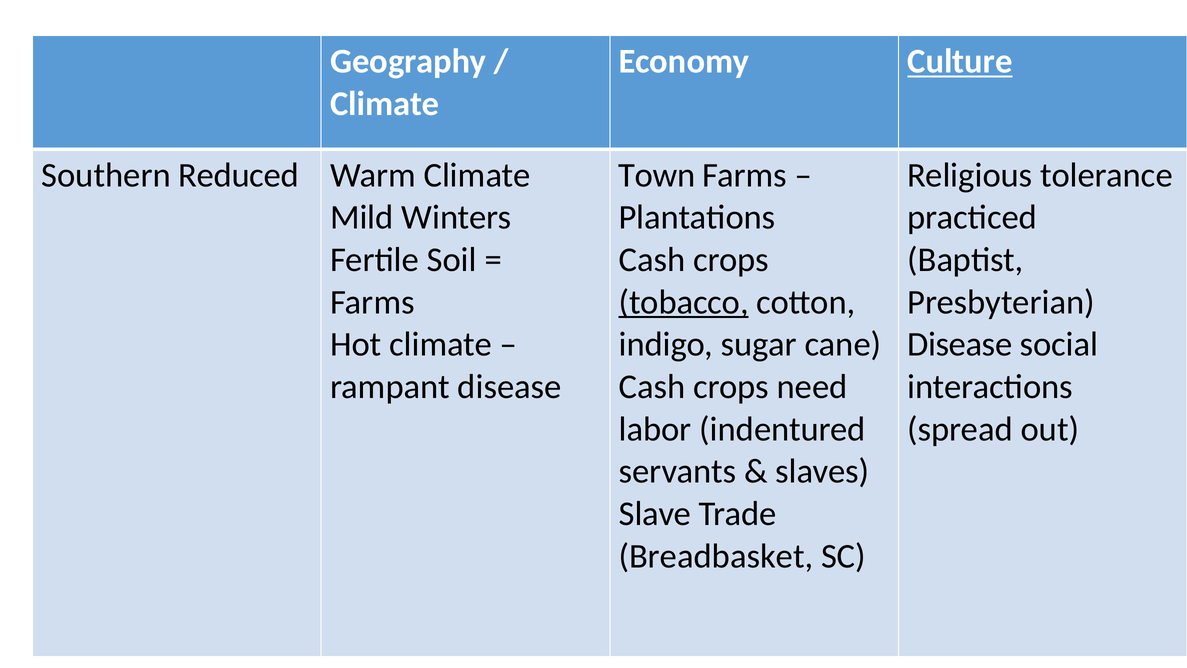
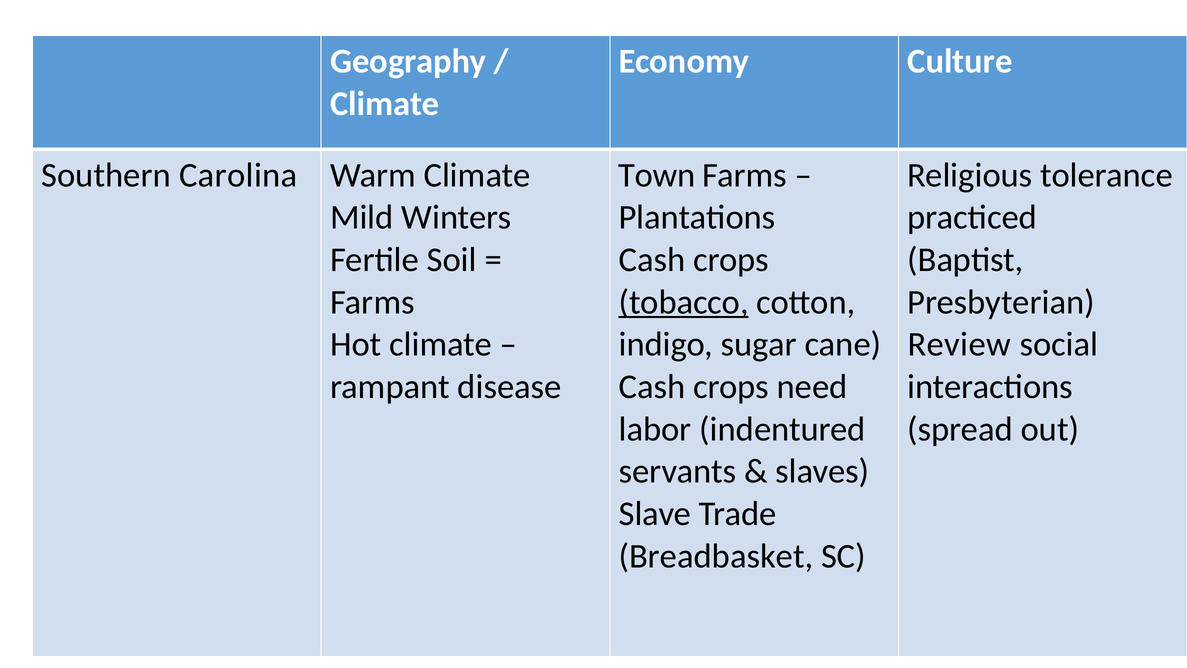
Culture underline: present -> none (960, 62)
Reduced: Reduced -> Carolina (238, 175)
Disease: Disease -> Review (959, 344)
